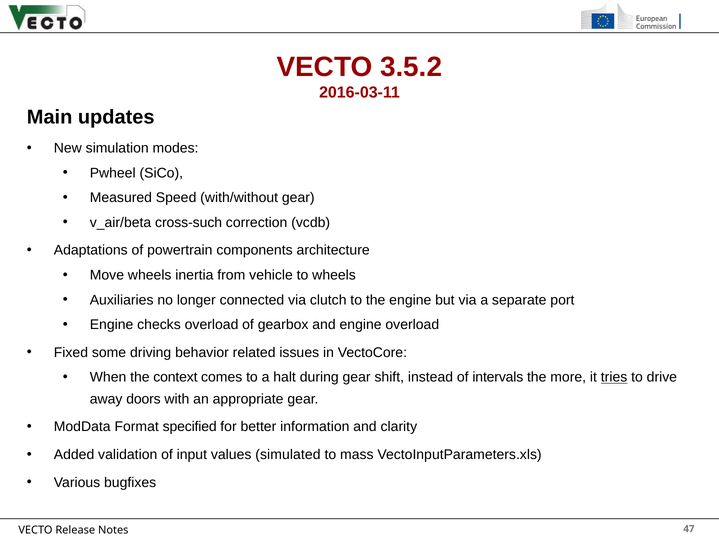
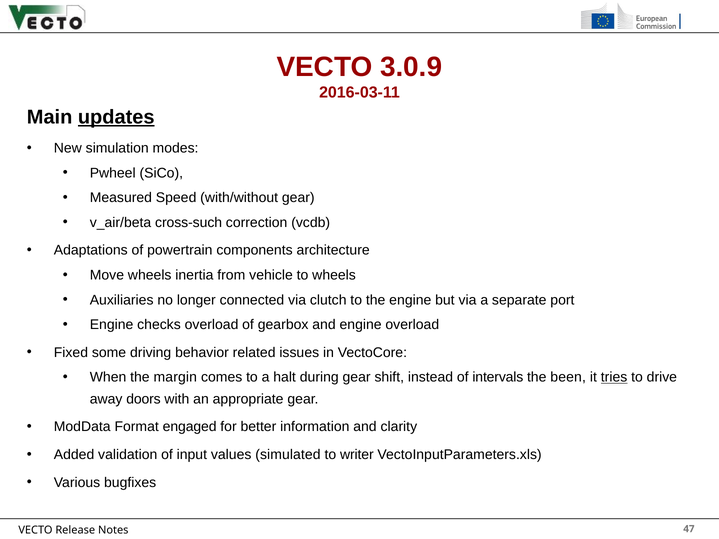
3.5.2: 3.5.2 -> 3.0.9 (411, 67)
updates underline: none -> present (116, 117)
context: context -> margin (175, 377)
more: more -> been (568, 377)
specified: specified -> engaged (190, 427)
mass: mass -> writer (357, 455)
